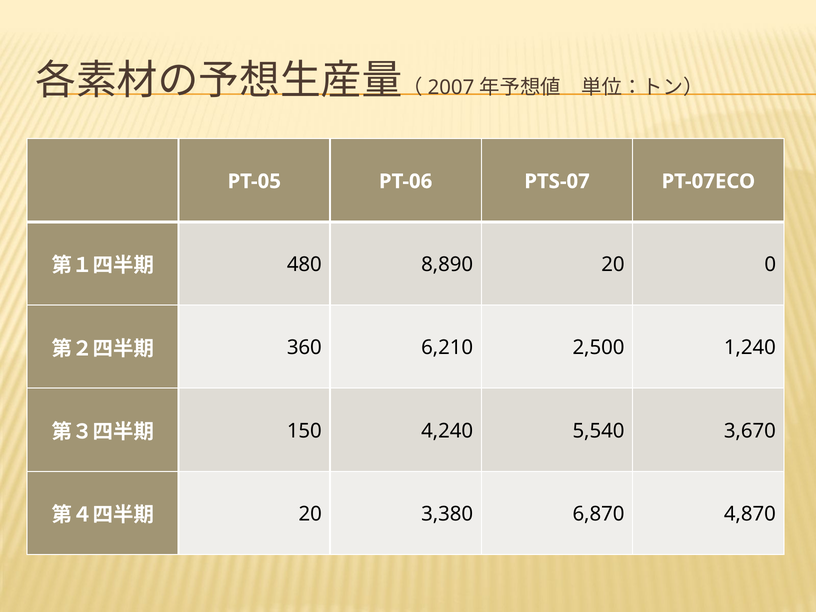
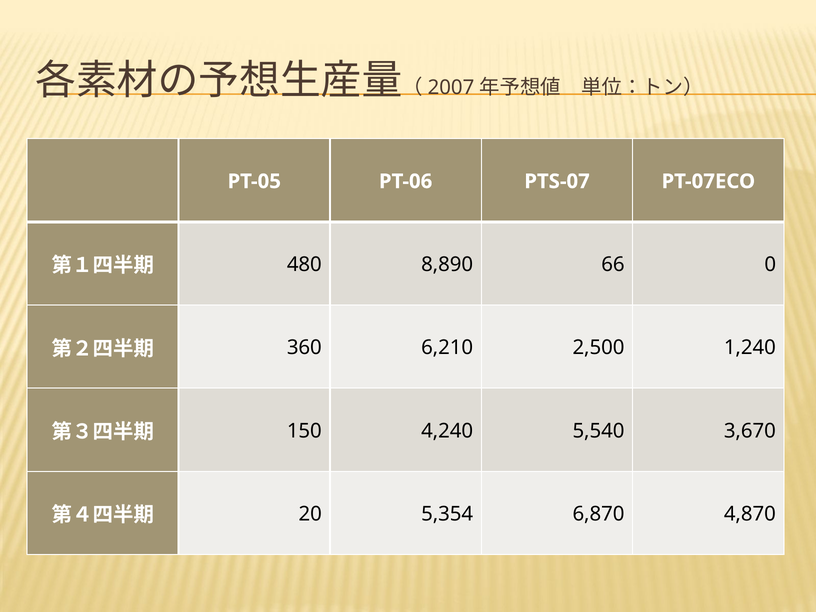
8,890 20: 20 -> 66 (613, 265)
3,380: 3,380 -> 5,354 (447, 514)
